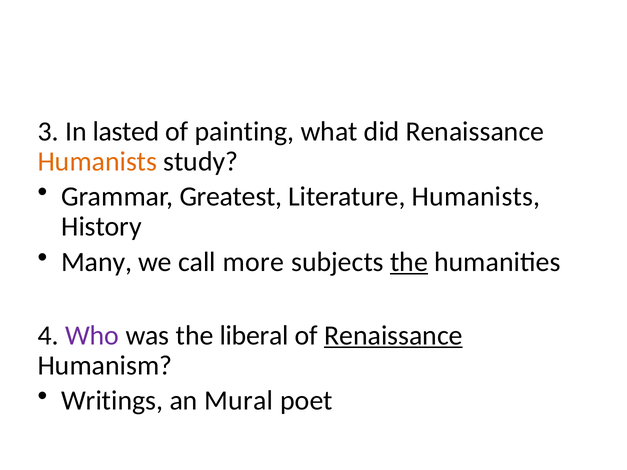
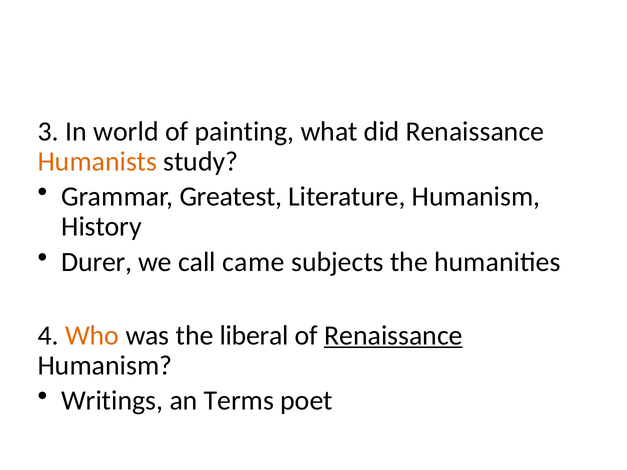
lasted: lasted -> world (126, 132)
Literature Humanists: Humanists -> Humanism (476, 197)
Many: Many -> Durer (97, 262)
more: more -> came (253, 262)
the underline: present -> none (409, 262)
Who colour: purple -> orange (92, 336)
Mural: Mural -> Terms (239, 401)
